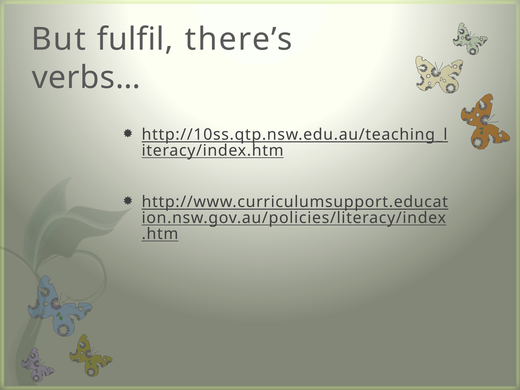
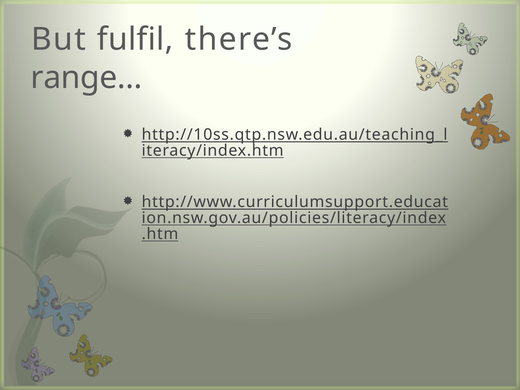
verbs…: verbs… -> range… (86, 78)
